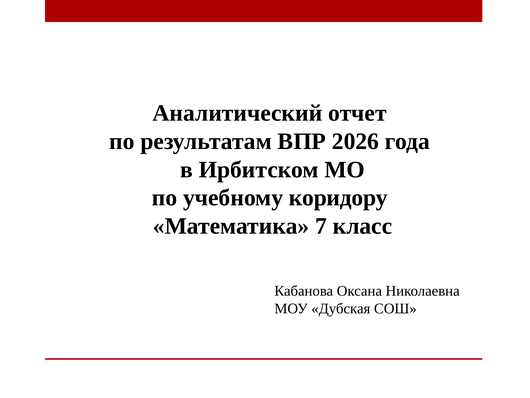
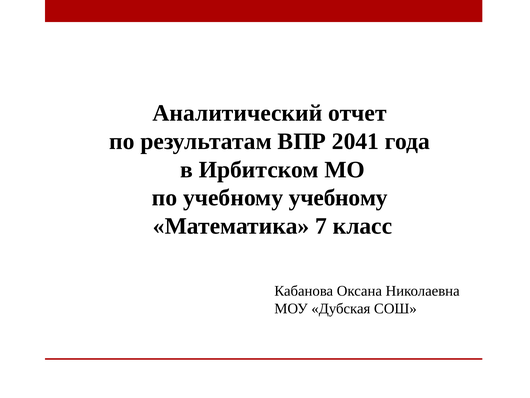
2026: 2026 -> 2041 (355, 141)
учебному коридору: коридору -> учебному (338, 198)
